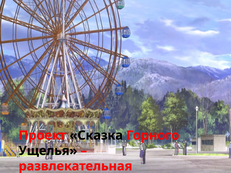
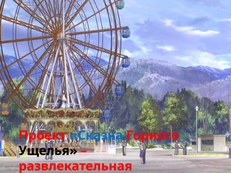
Сказка colour: black -> blue (96, 136)
